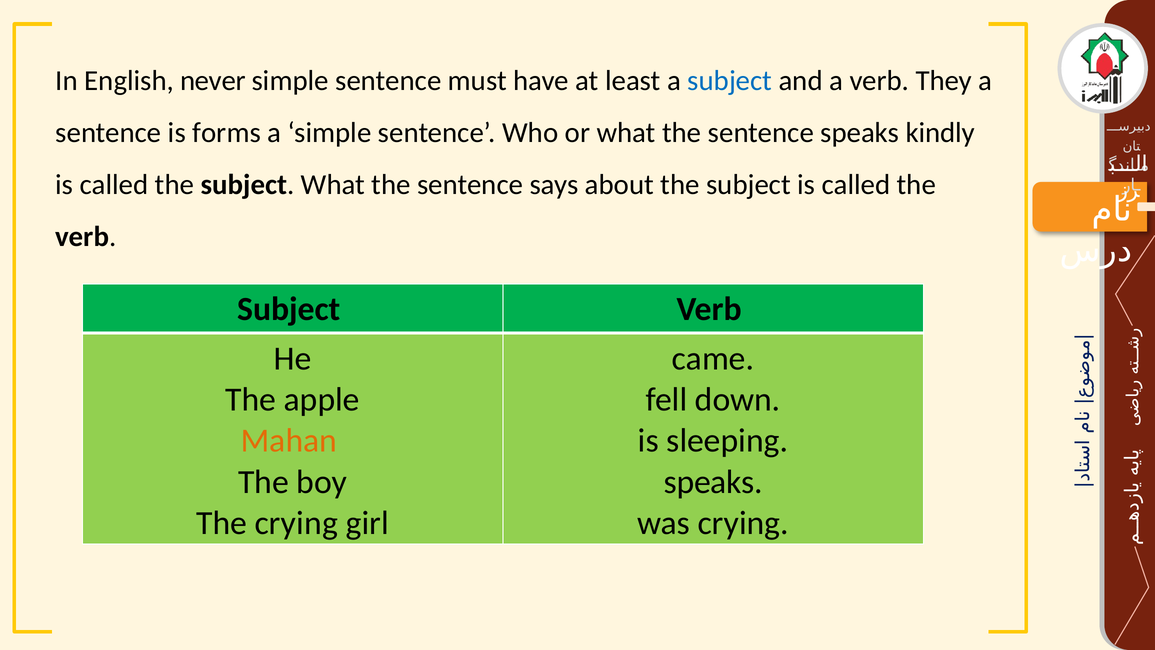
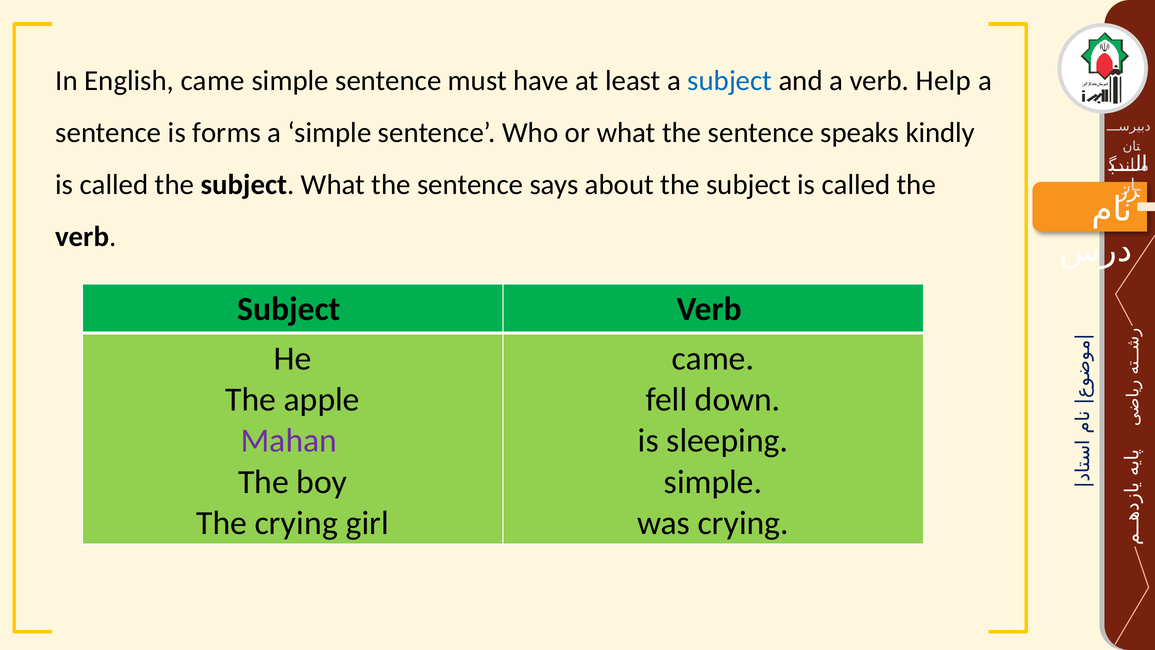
English never: never -> came (213, 81)
They: They -> Help (943, 81)
Mahan colour: orange -> purple (289, 441)
speaks: speaks -> simple (713, 482)
